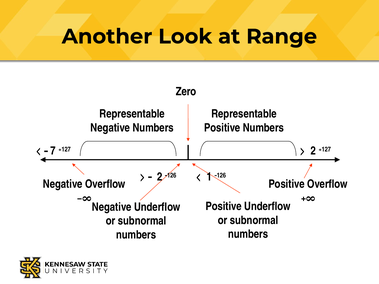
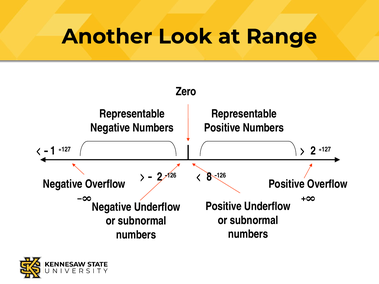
7: 7 -> 1 (53, 151)
1: 1 -> 8 (209, 177)
